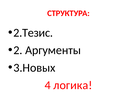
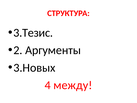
2.Тезис: 2.Тезис -> 3.Тезис (33, 33)
логика: логика -> между (73, 85)
